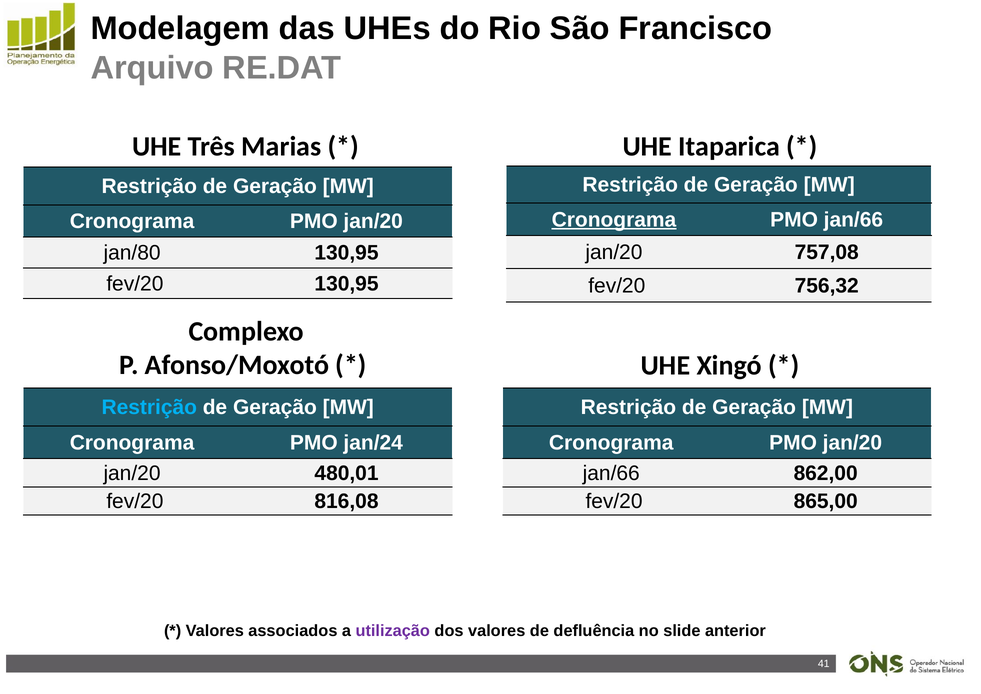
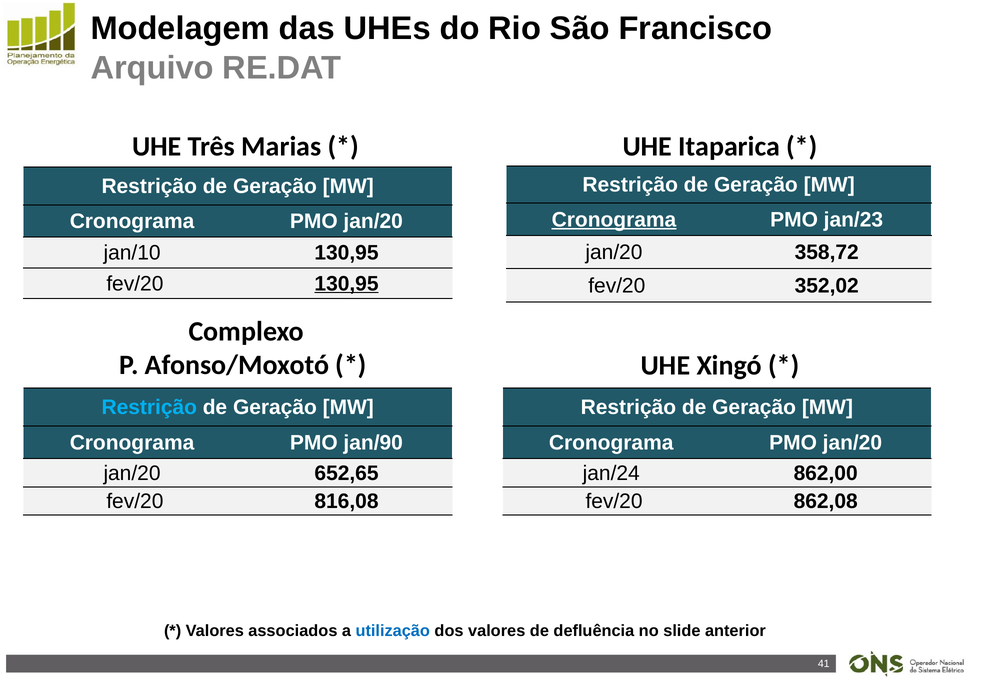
PMO jan/66: jan/66 -> jan/23 (853, 220)
757,08: 757,08 -> 358,72 (827, 252)
jan/80: jan/80 -> jan/10 (132, 253)
130,95 underline: none -> present (347, 283)
756,32: 756,32 -> 352,02 (827, 285)
jan/24: jan/24 -> jan/90 (373, 443)
480,01: 480,01 -> 652,65 (347, 473)
jan/66: jan/66 -> jan/24 (611, 473)
865,00: 865,00 -> 862,08 (826, 501)
utilização colour: purple -> blue (393, 631)
